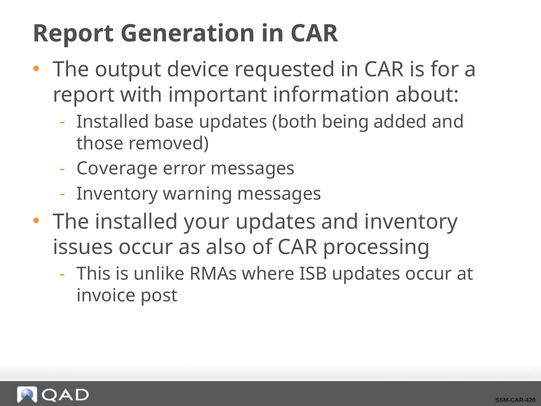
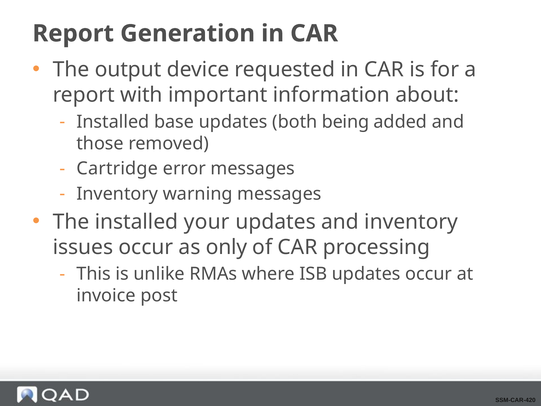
Coverage: Coverage -> Cartridge (117, 169)
also: also -> only (226, 247)
